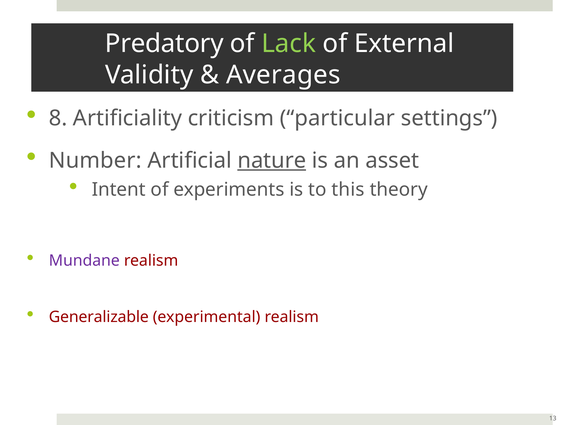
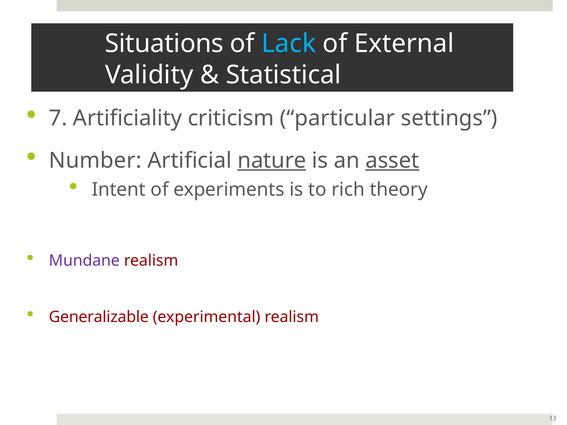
Predatory: Predatory -> Situations (164, 44)
Lack colour: light green -> light blue (289, 44)
Averages: Averages -> Statistical (284, 75)
8: 8 -> 7 (58, 118)
asset underline: none -> present (392, 161)
this: this -> rich (348, 190)
